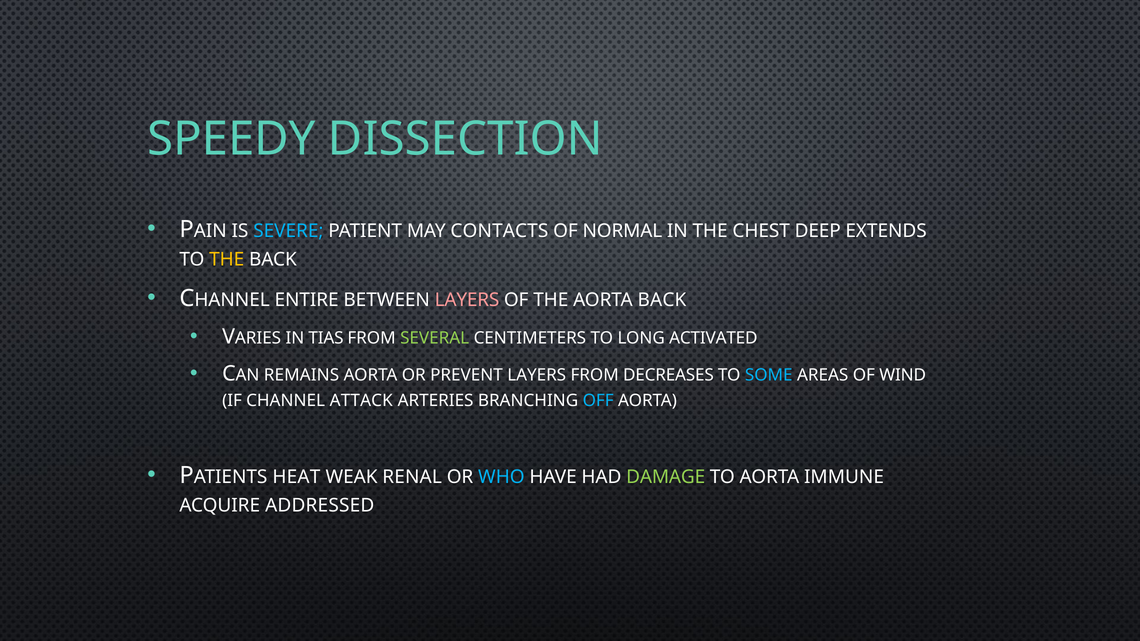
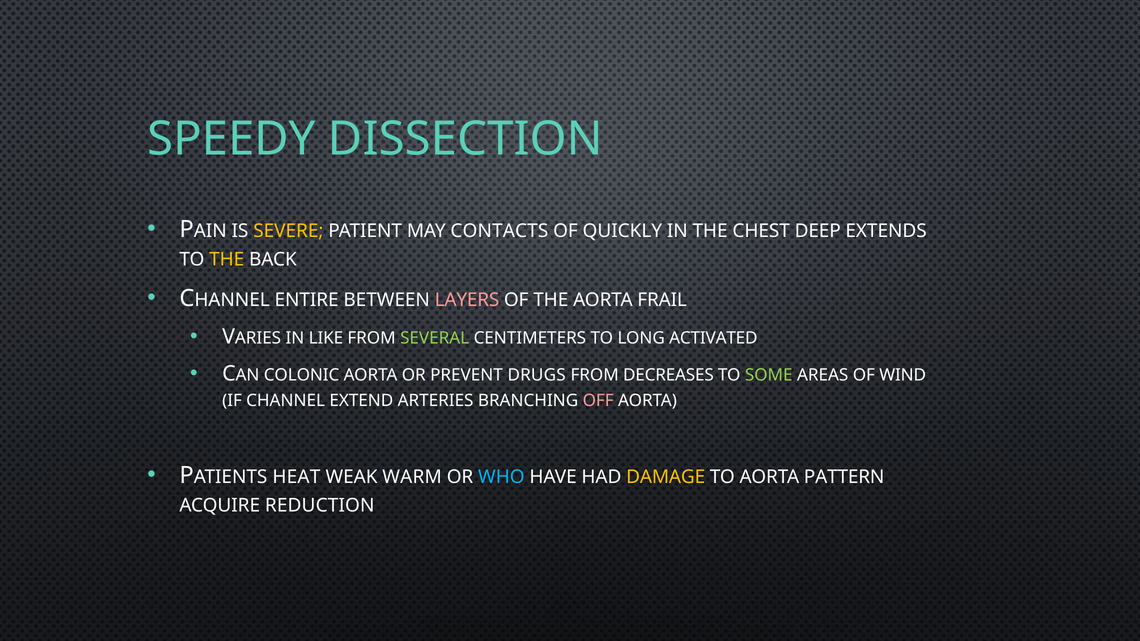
SEVERE colour: light blue -> yellow (288, 231)
NORMAL: NORMAL -> QUICKLY (622, 231)
AORTA BACK: BACK -> FRAIL (662, 300)
TIAS: TIAS -> LIKE (326, 338)
REMAINS: REMAINS -> COLONIC (302, 375)
PREVENT LAYERS: LAYERS -> DRUGS (537, 375)
SOME colour: light blue -> light green (769, 375)
ATTACK: ATTACK -> EXTEND (361, 401)
OFF colour: light blue -> pink (598, 401)
RENAL: RENAL -> WARM (412, 477)
DAMAGE colour: light green -> yellow (666, 477)
IMMUNE: IMMUNE -> PATTERN (844, 477)
ADDRESSED: ADDRESSED -> REDUCTION (320, 506)
